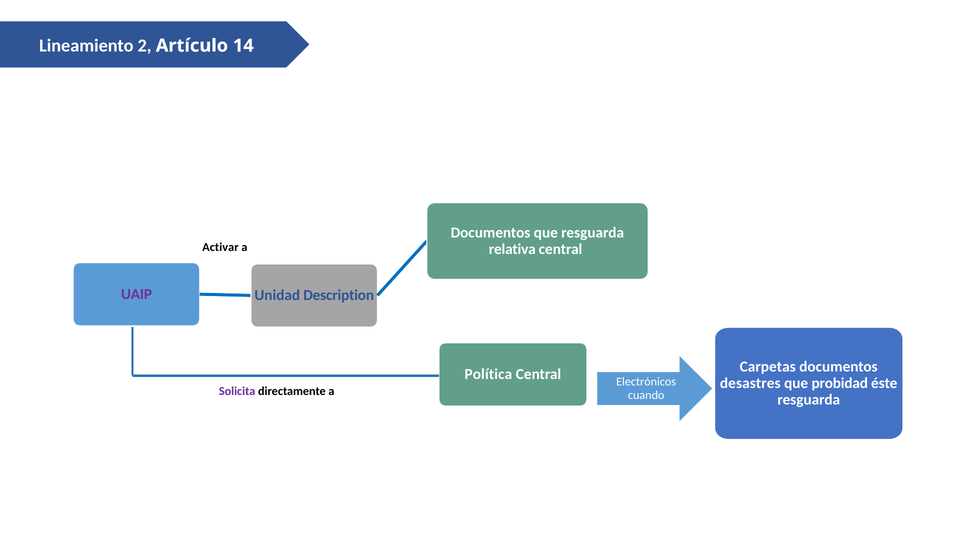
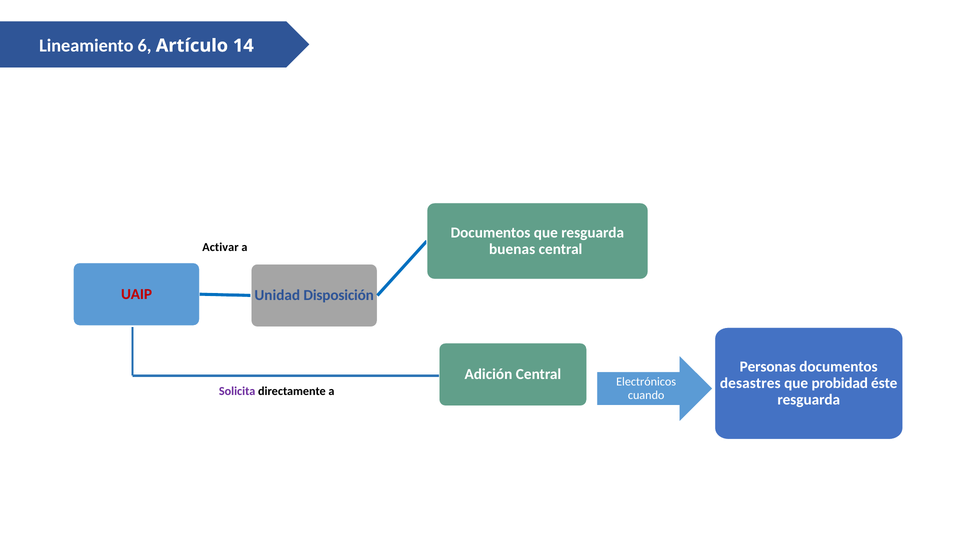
2: 2 -> 6 (145, 46)
relativa: relativa -> buenas (512, 249)
UAIP colour: purple -> red (136, 294)
Description: Description -> Disposición (339, 296)
Carpetas: Carpetas -> Personas (768, 367)
Política: Política -> Adición (488, 375)
